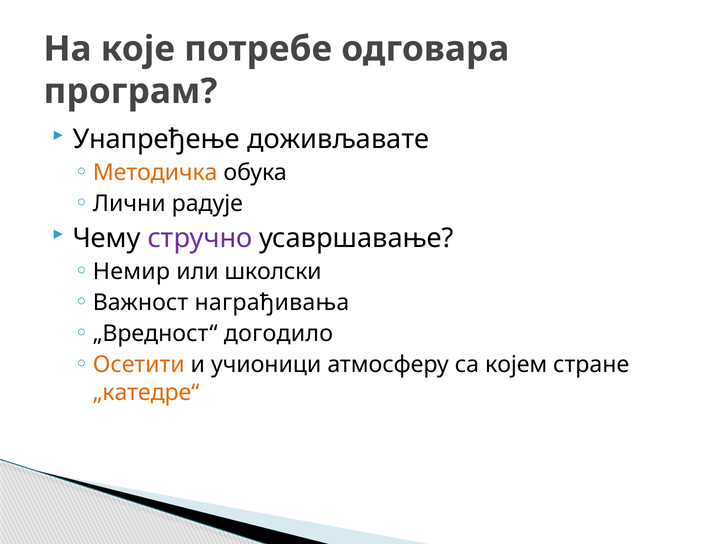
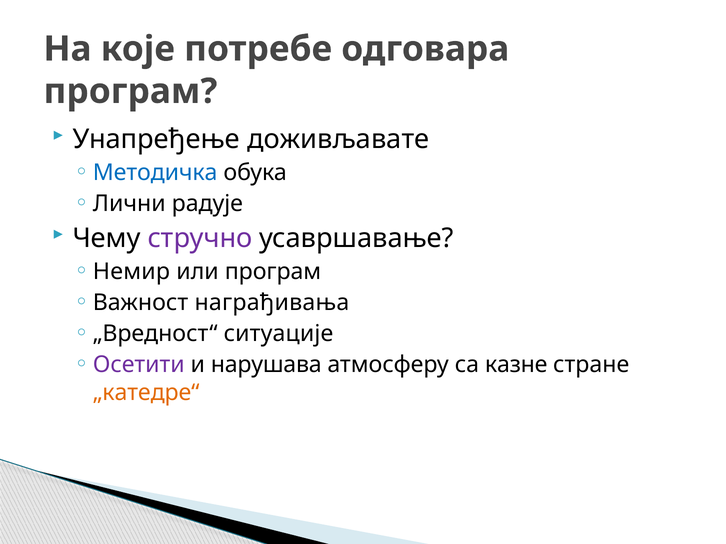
Методичка colour: orange -> blue (155, 173)
или школски: школски -> програм (273, 272)
догодило: догодило -> ситуације (278, 334)
Осетити colour: orange -> purple (139, 365)
учионици: учионици -> нарушава (266, 365)
којем: којем -> казне (516, 365)
